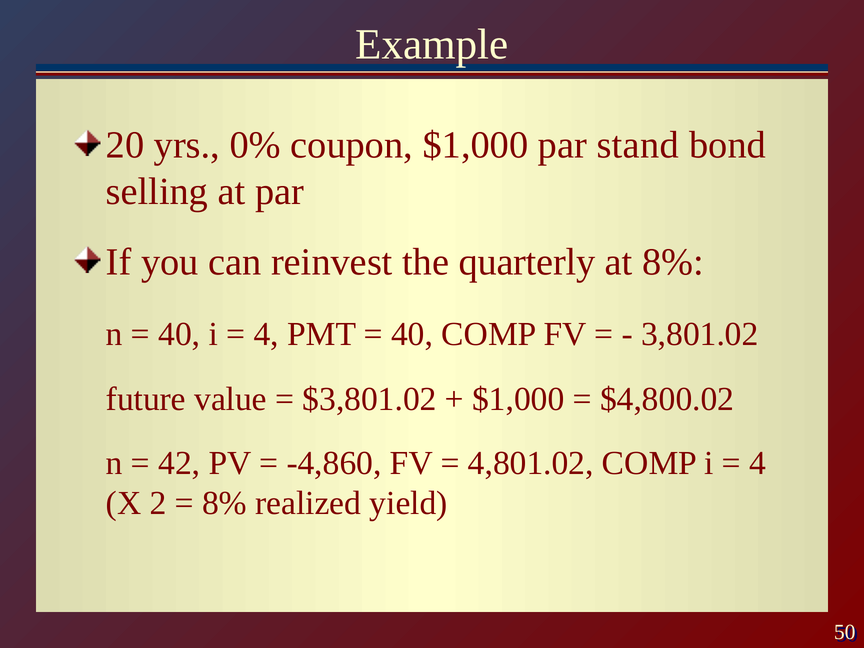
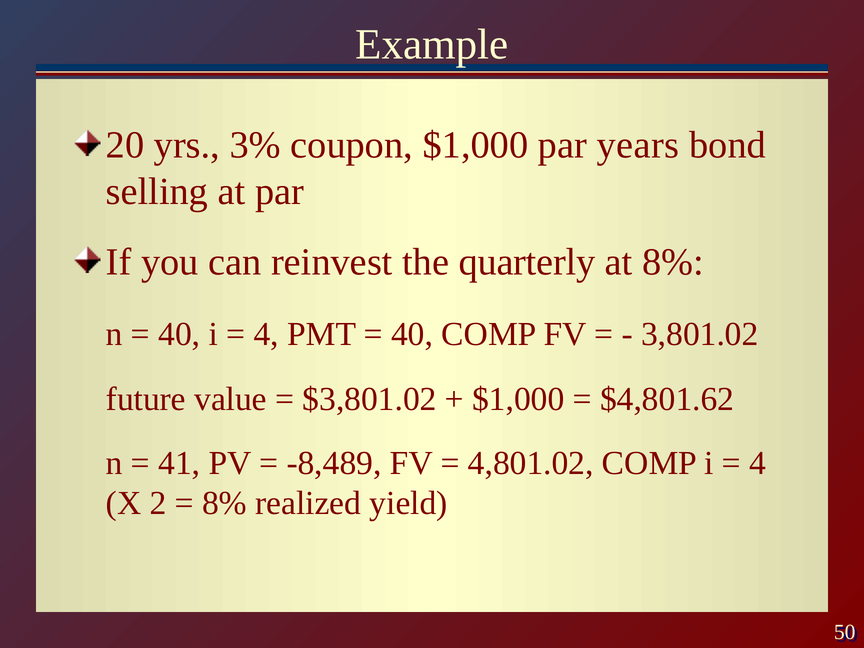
0%: 0% -> 3% (255, 145)
stand: stand -> years (638, 145)
$4,800.02: $4,800.02 -> $4,801.62 (667, 399)
42: 42 -> 41 (179, 463)
-4,860: -4,860 -> -8,489 (334, 463)
